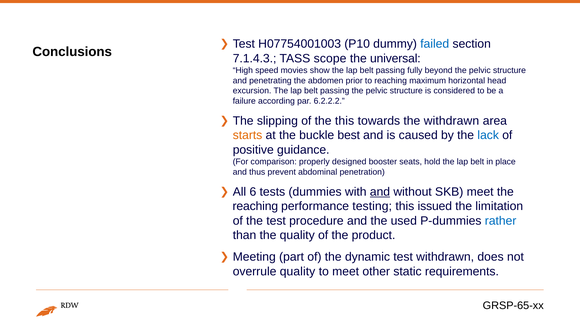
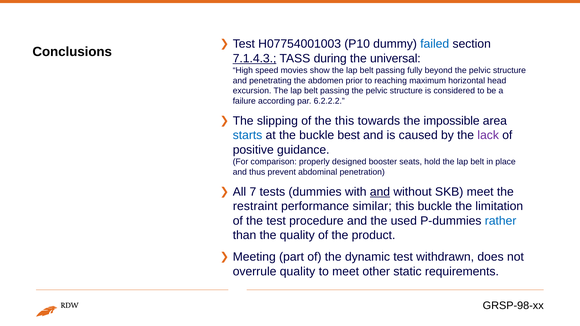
7.1.4.3 underline: none -> present (255, 58)
scope: scope -> during (330, 58)
the withdrawn: withdrawn -> impossible (452, 121)
starts colour: orange -> blue (248, 135)
lack colour: blue -> purple (488, 135)
6: 6 -> 7 (253, 192)
reaching: reaching -> restraint (255, 206)
testing: testing -> similar (372, 206)
this issued: issued -> buckle (435, 206)
GRSP-65-xx: GRSP-65-xx -> GRSP-98-xx (513, 306)
